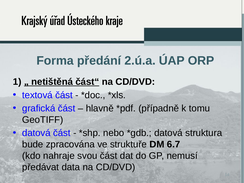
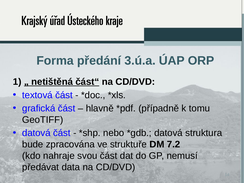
2.ú.a: 2.ú.a -> 3.ú.a (140, 61)
6.7: 6.7 -> 7.2 (174, 144)
